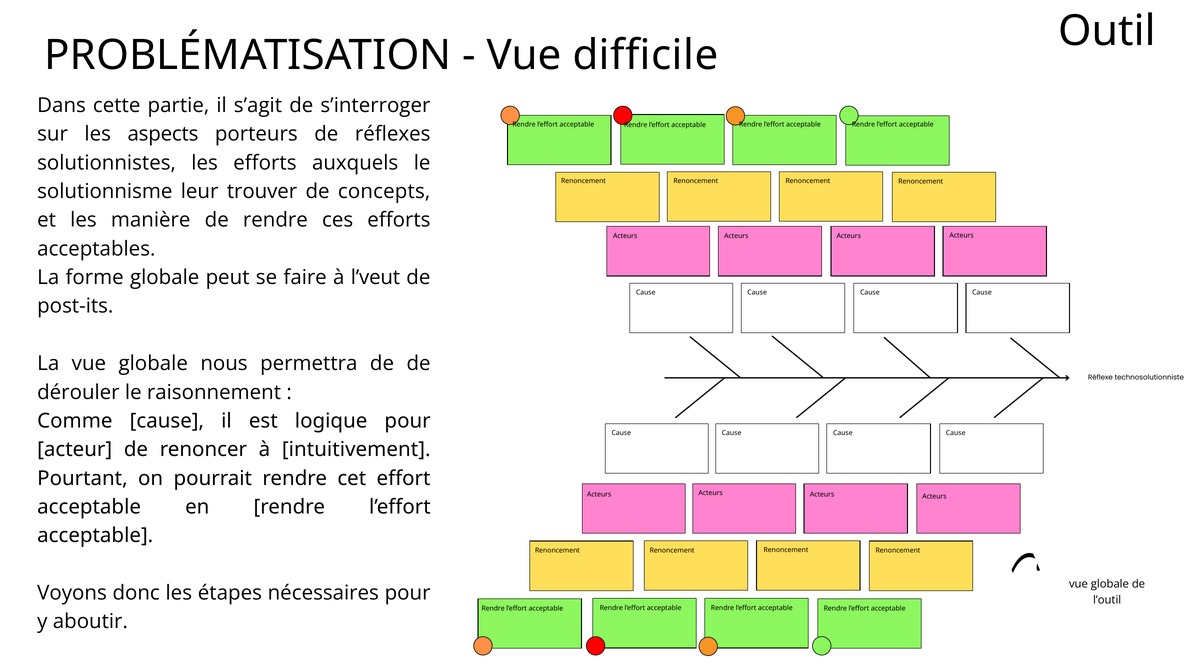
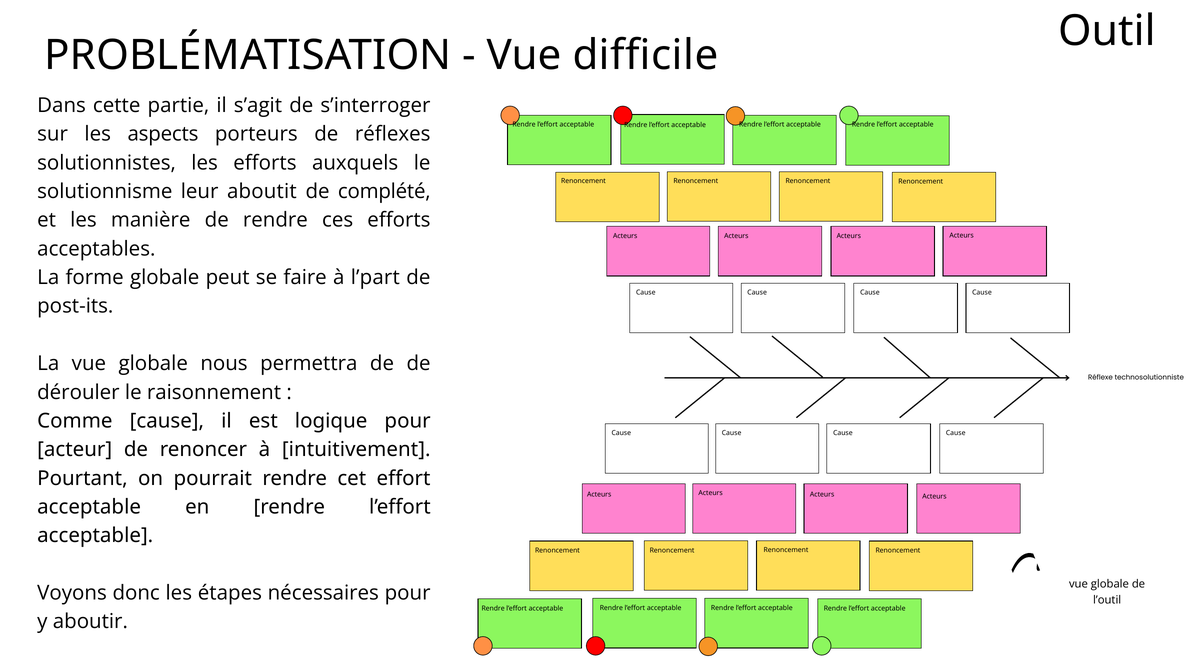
trouver: trouver -> aboutit (262, 192)
concepts: concepts -> complété (384, 192)
l’veut: l’veut -> l’part (375, 278)
